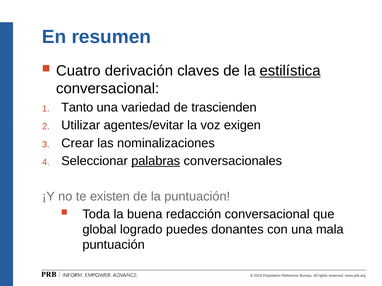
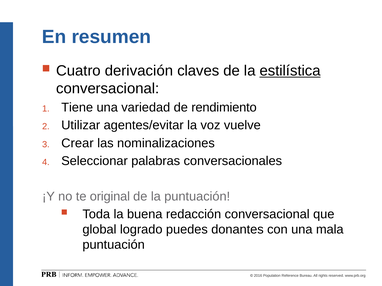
Tanto: Tanto -> Tiene (77, 108)
trascienden: trascienden -> rendimiento (224, 108)
exigen: exigen -> vuelve (242, 125)
palabras underline: present -> none (156, 161)
existen: existen -> original (110, 197)
